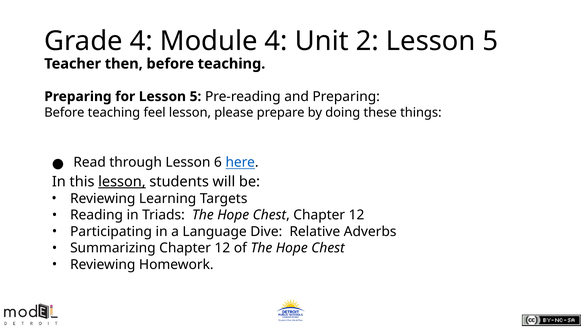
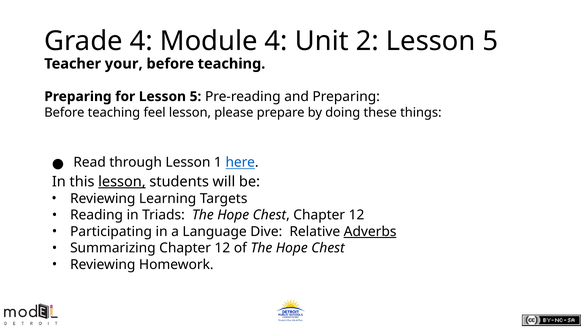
then: then -> your (124, 64)
6: 6 -> 1 (218, 162)
Adverbs underline: none -> present (370, 231)
